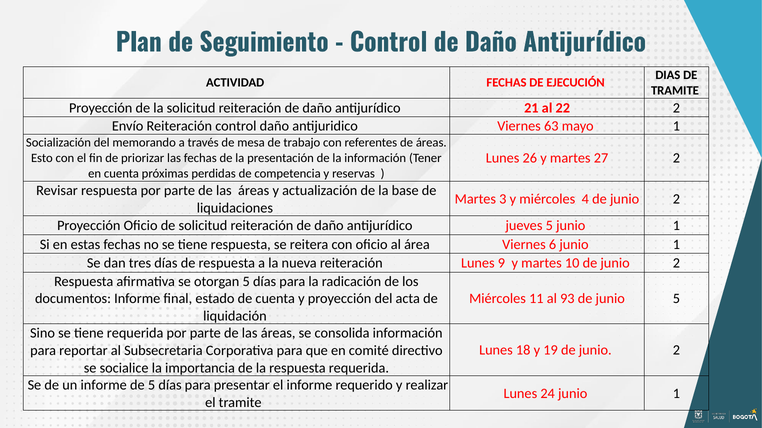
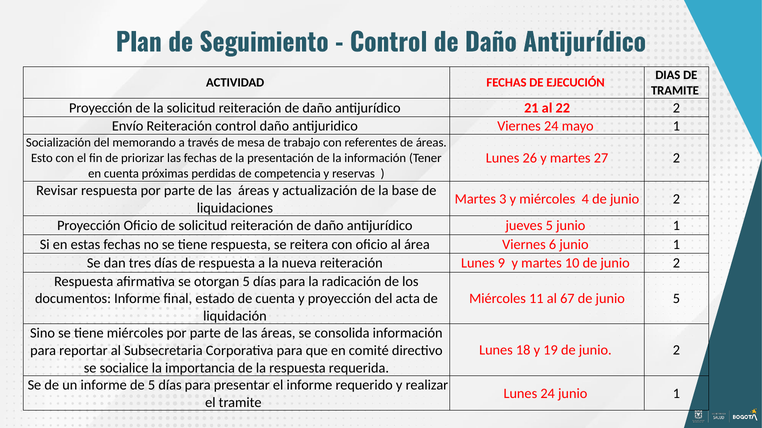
Viernes 63: 63 -> 24 (551, 126)
93: 93 -> 67 (567, 299)
tiene requerida: requerida -> miércoles (135, 334)
